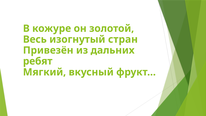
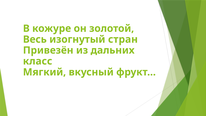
ребят: ребят -> класс (38, 61)
